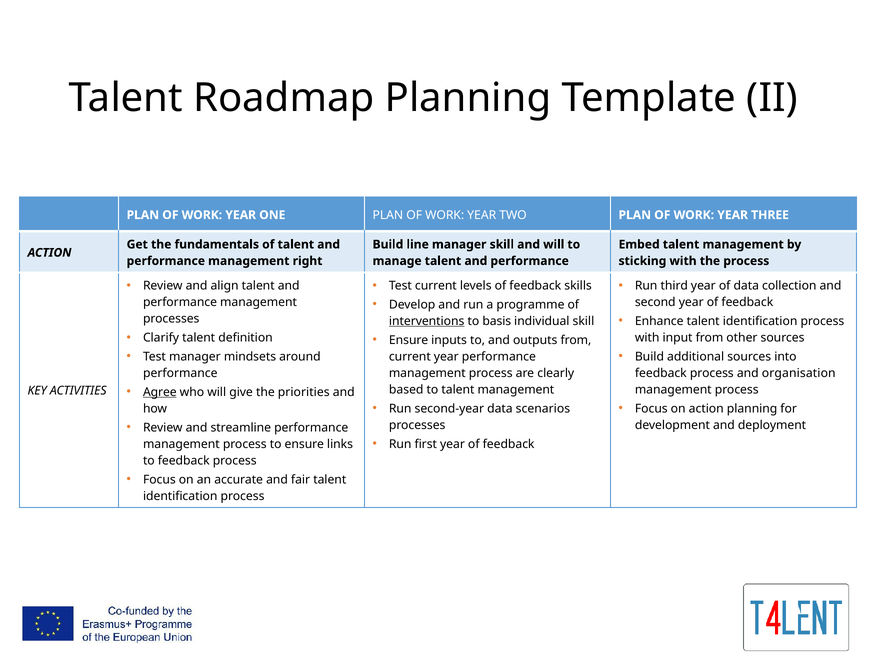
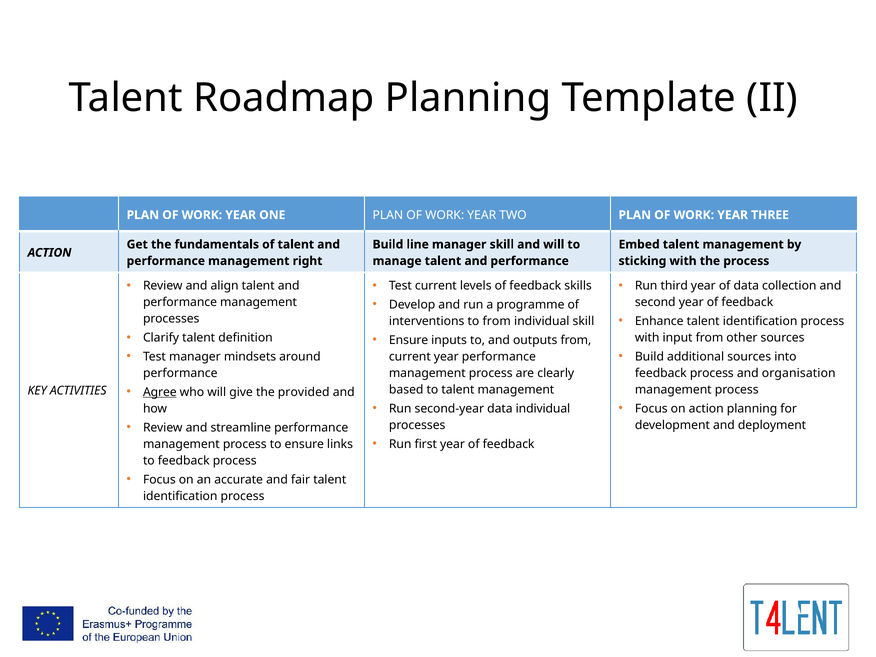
interventions underline: present -> none (427, 321)
to basis: basis -> from (497, 321)
priorities: priorities -> provided (304, 392)
data scenarios: scenarios -> individual (543, 409)
